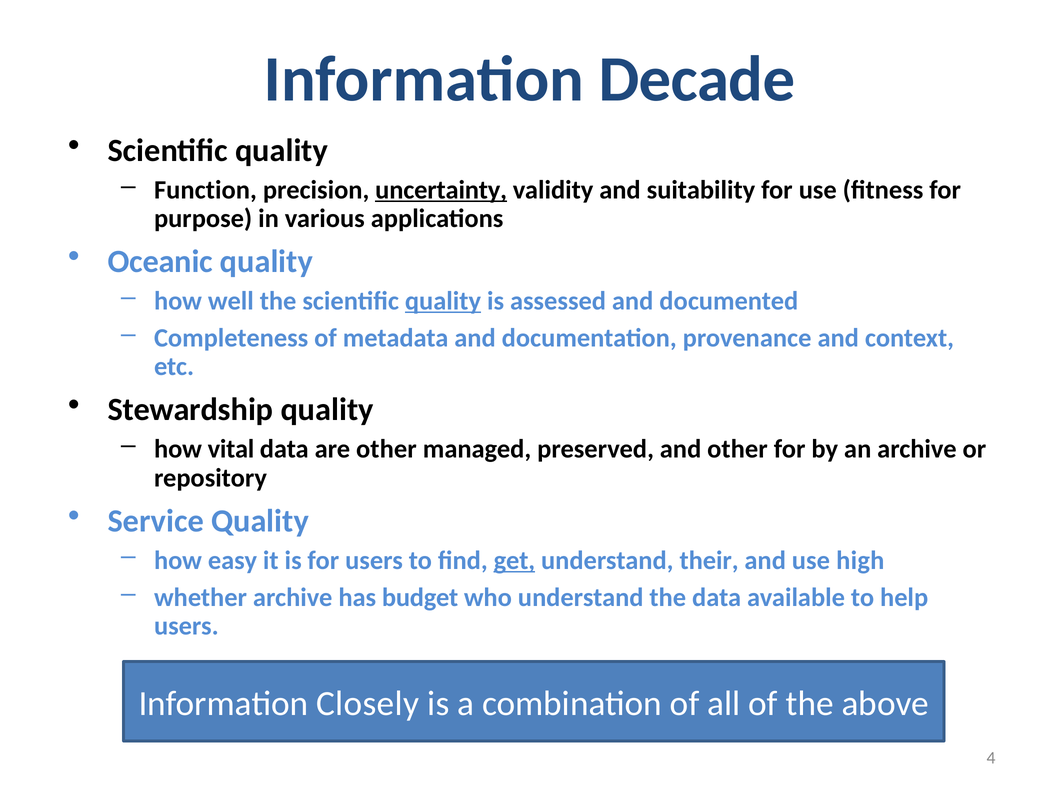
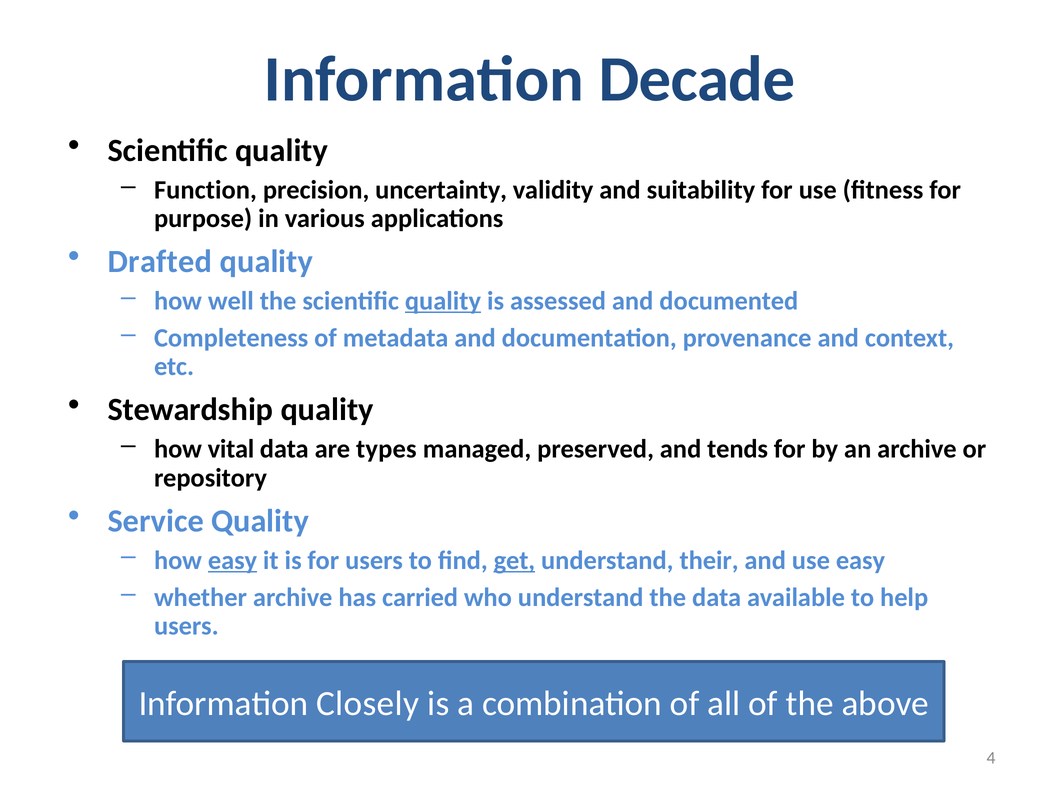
uncertainty underline: present -> none (441, 190)
Oceanic: Oceanic -> Drafted (160, 262)
are other: other -> types (386, 449)
and other: other -> tends (738, 449)
easy underline: none -> present (233, 560)
use high: high -> easy (860, 560)
budget: budget -> carried (420, 598)
